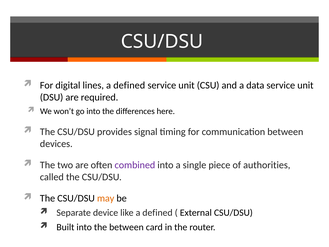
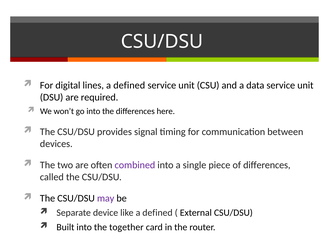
of authorities: authorities -> differences (267, 165)
may colour: orange -> purple (106, 198)
the between: between -> together (126, 227)
